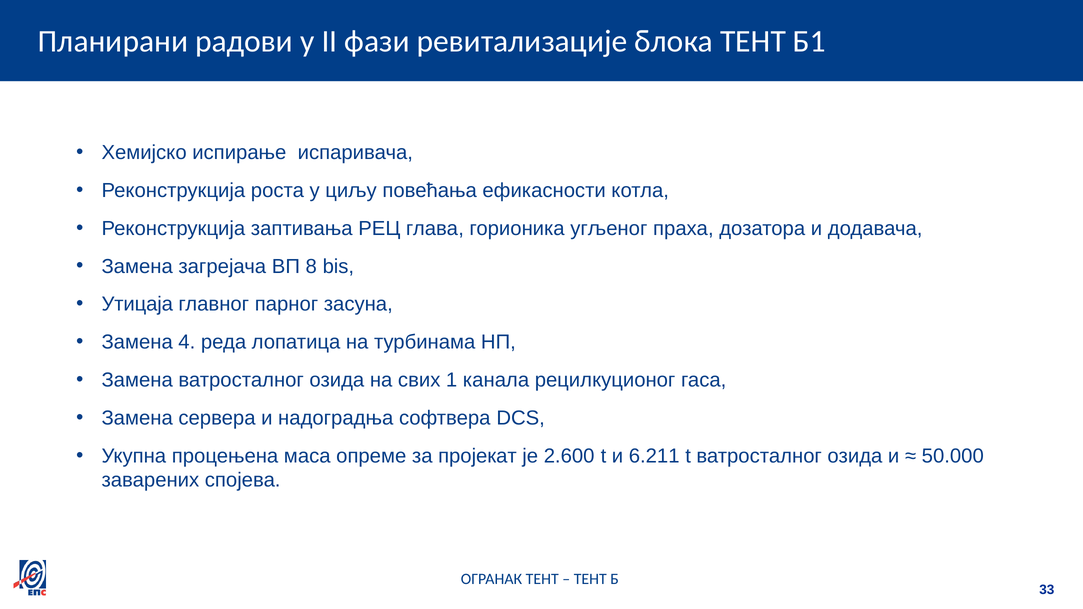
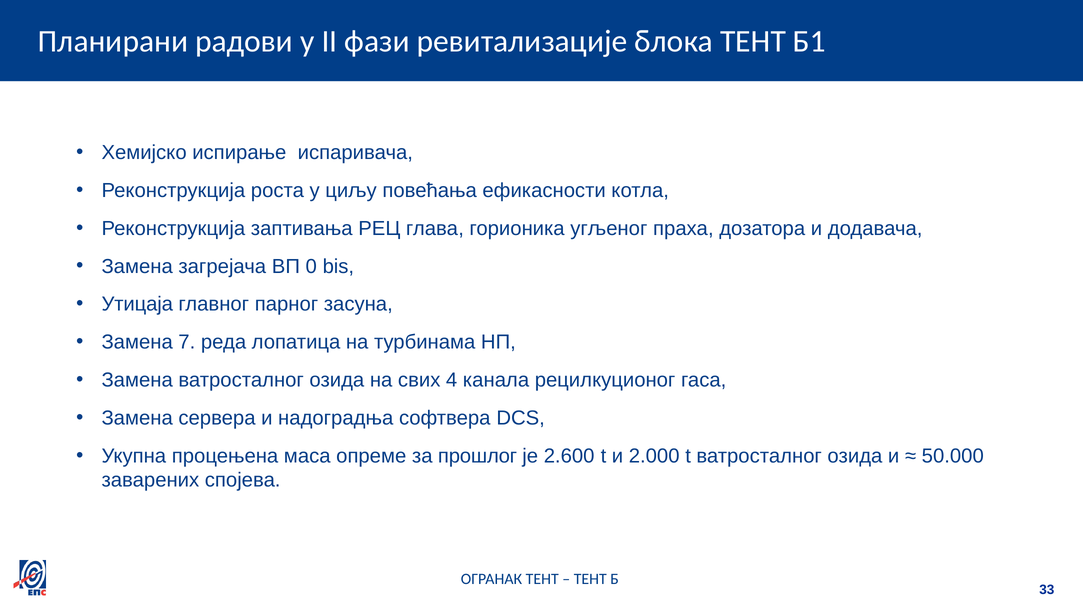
8: 8 -> 0 (311, 266)
4: 4 -> 7 (187, 342)
1: 1 -> 4 (452, 380)
пројекат: пројекат -> прошлог (478, 456)
6.211: 6.211 -> 2.000 (654, 456)
